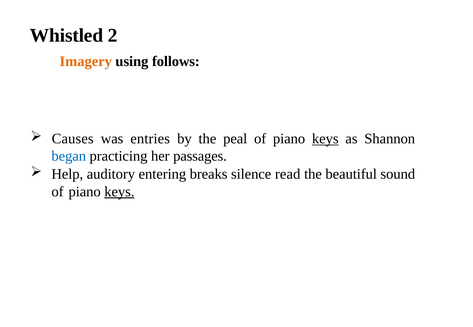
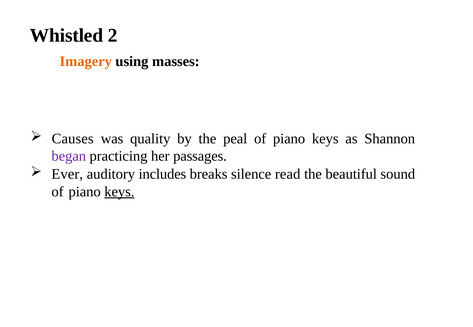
follows: follows -> masses (176, 61)
entries: entries -> quality (150, 139)
keys underline: present -> none (325, 139)
began colour: blue -> purple (69, 156)
Help: Help -> Ever (67, 174)
entering: entering -> includes (162, 174)
